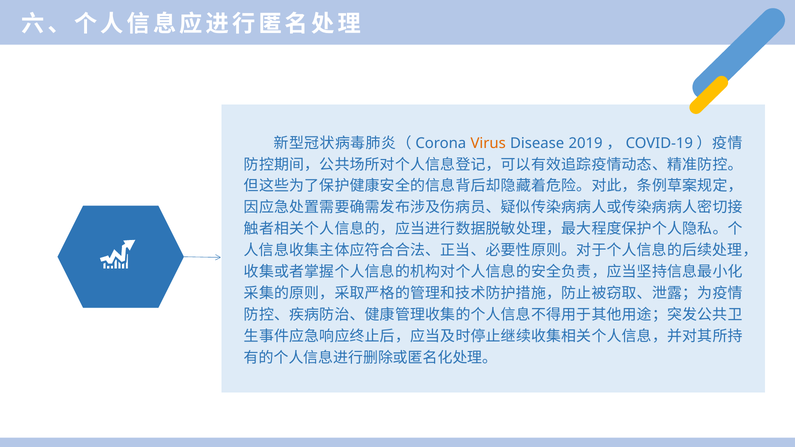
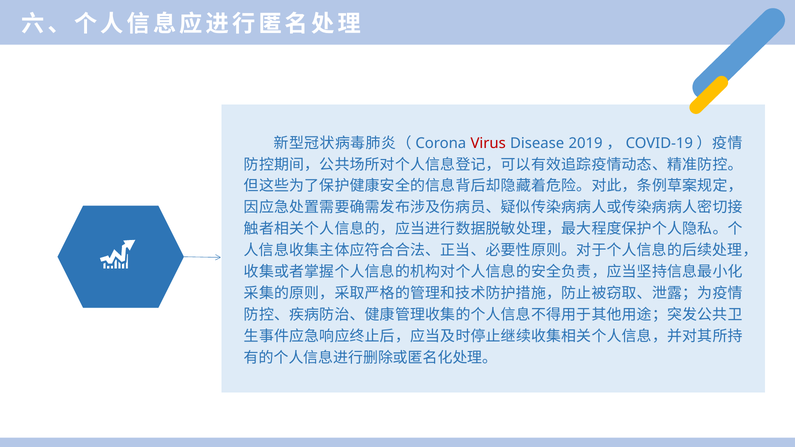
Virus colour: orange -> red (488, 143)
